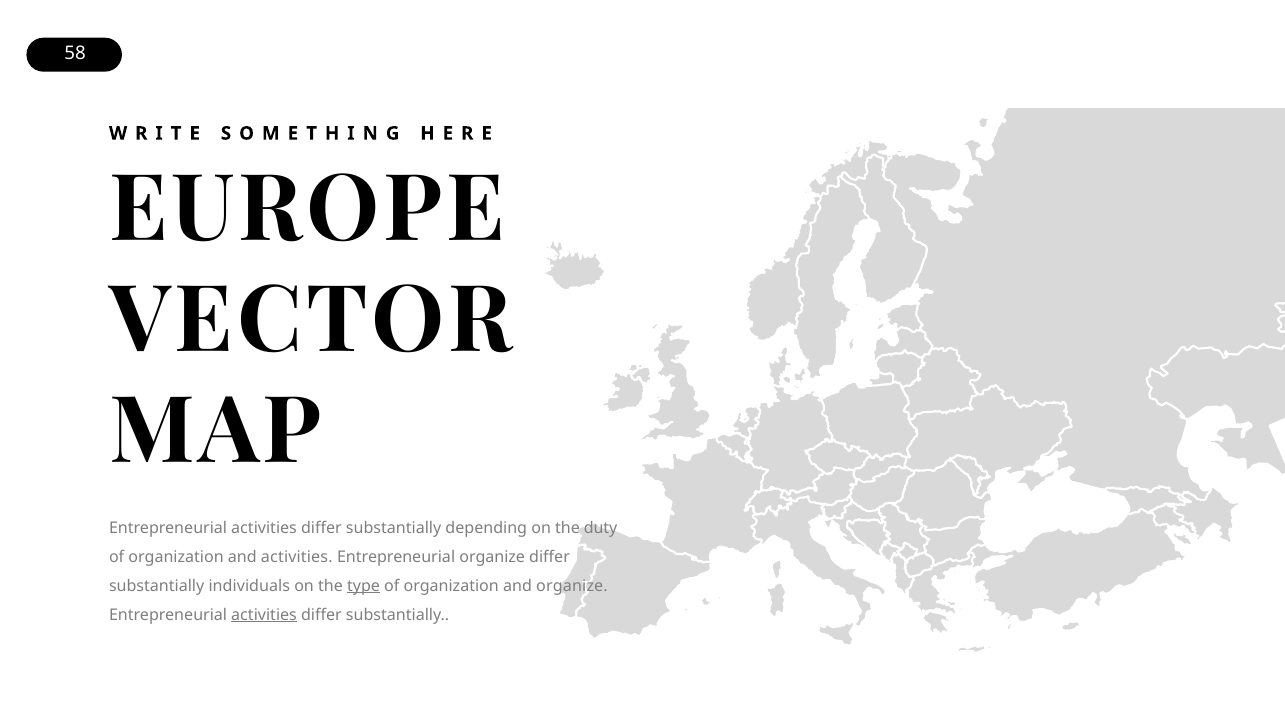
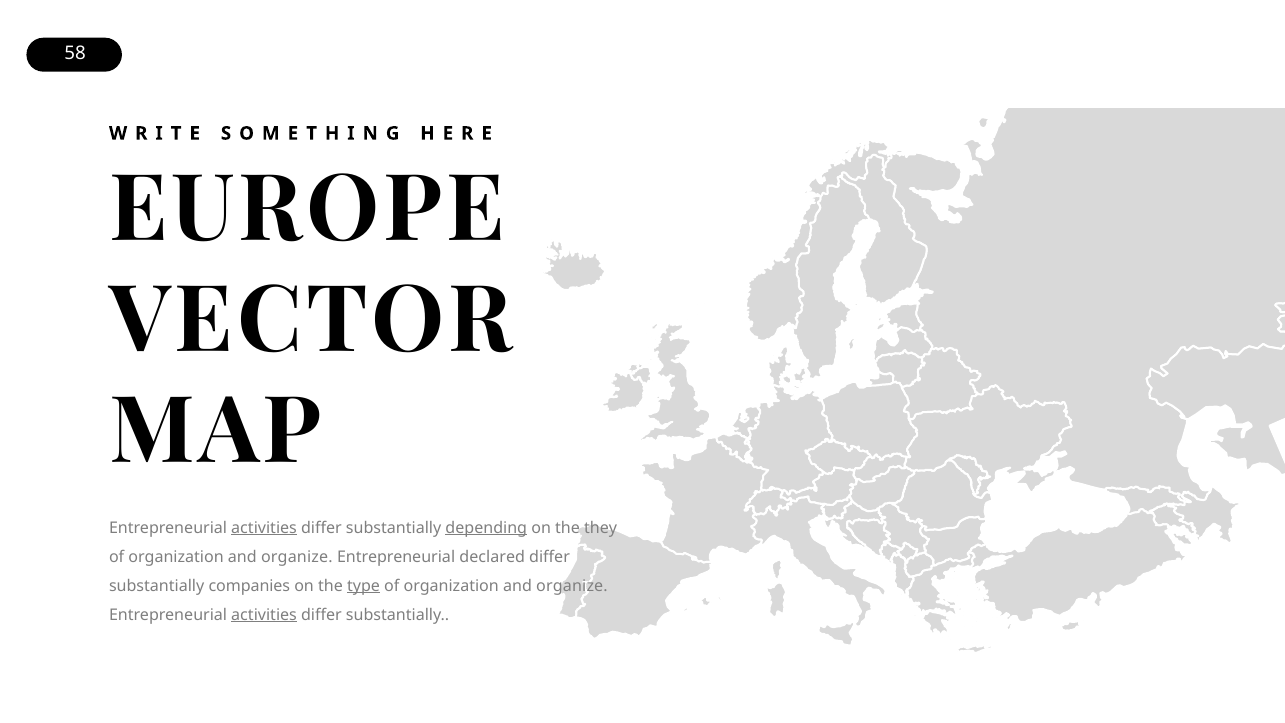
activities underline: none -> present (264, 528)
depending underline: none -> present (486, 528)
duty: duty -> they (601, 528)
activities: activities -> organize (297, 557)
Entrepreneurial organize: organize -> declared (492, 557)
individuals: individuals -> companies (249, 586)
